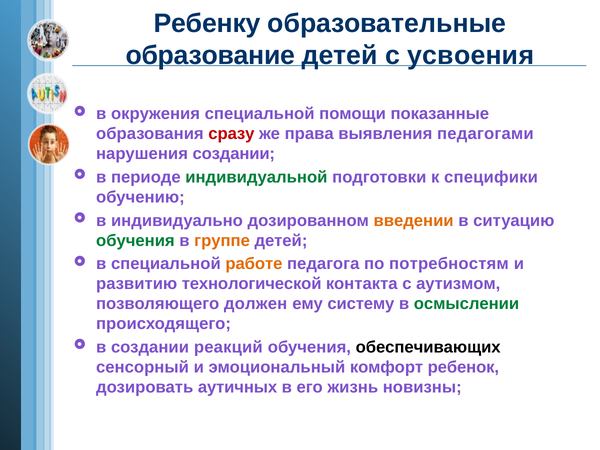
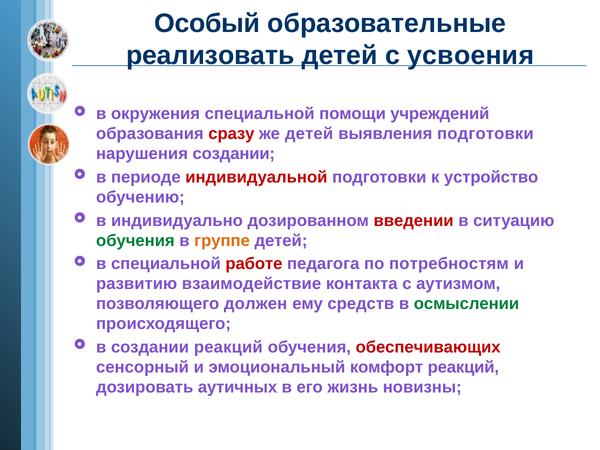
Ребенку: Ребенку -> Особый (207, 23)
образование: образование -> реализовать (210, 55)
показанные: показанные -> учреждений (440, 114)
же права: права -> детей (309, 134)
выявления педагогами: педагогами -> подготовки (485, 134)
индивидуальной colour: green -> red (256, 177)
специфики: специфики -> устройство (491, 177)
введении colour: orange -> red (414, 221)
работе colour: orange -> red (254, 264)
технологической: технологической -> взаимодействие (252, 284)
систему: систему -> средств (361, 304)
обеспечивающих colour: black -> red (428, 347)
комфорт ребенок: ребенок -> реакций (463, 367)
